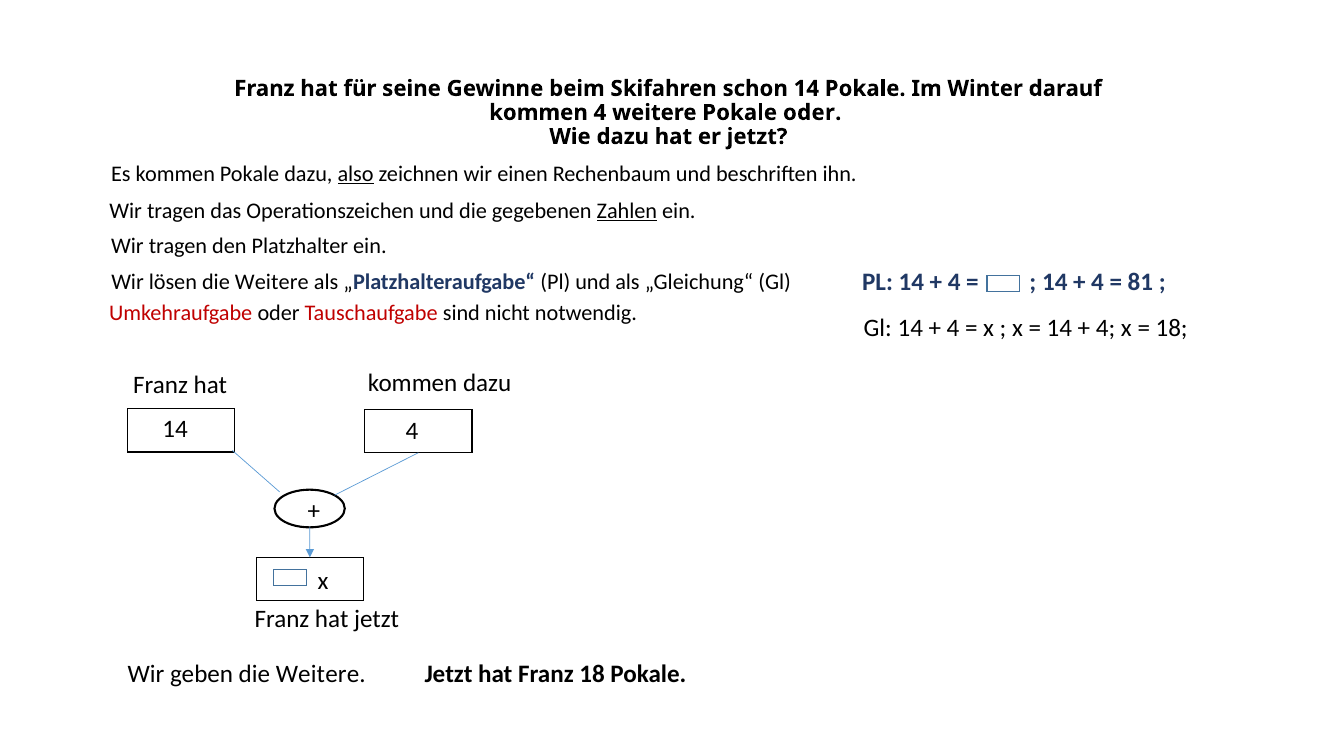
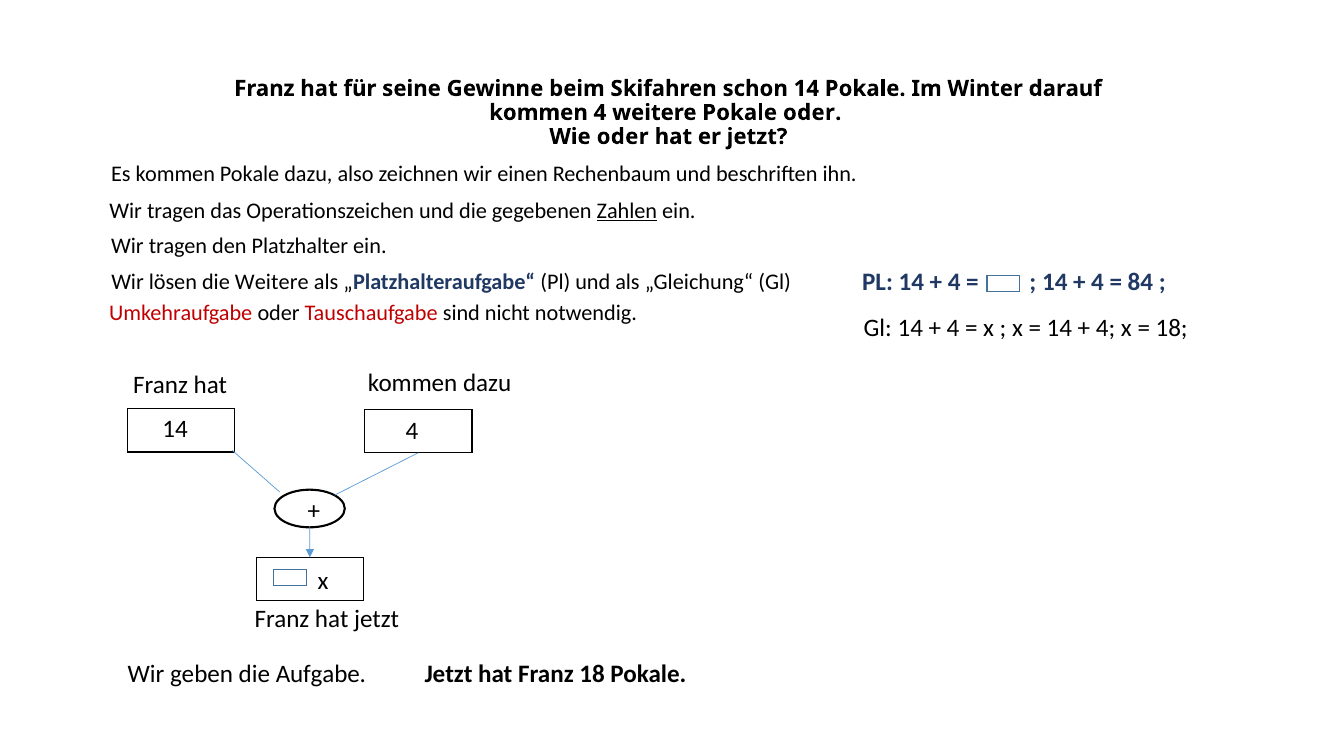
Wie dazu: dazu -> oder (623, 137)
also underline: present -> none (356, 174)
81: 81 -> 84 (1140, 282)
geben die Weitere: Weitere -> Aufgabe (321, 674)
